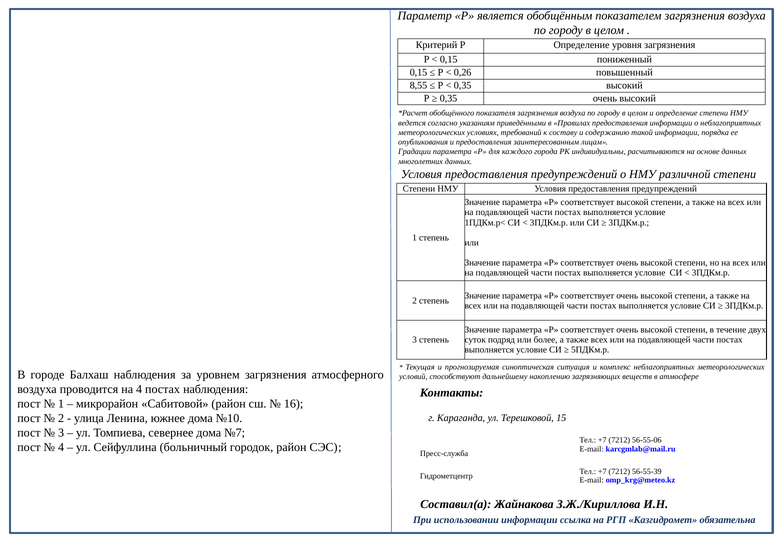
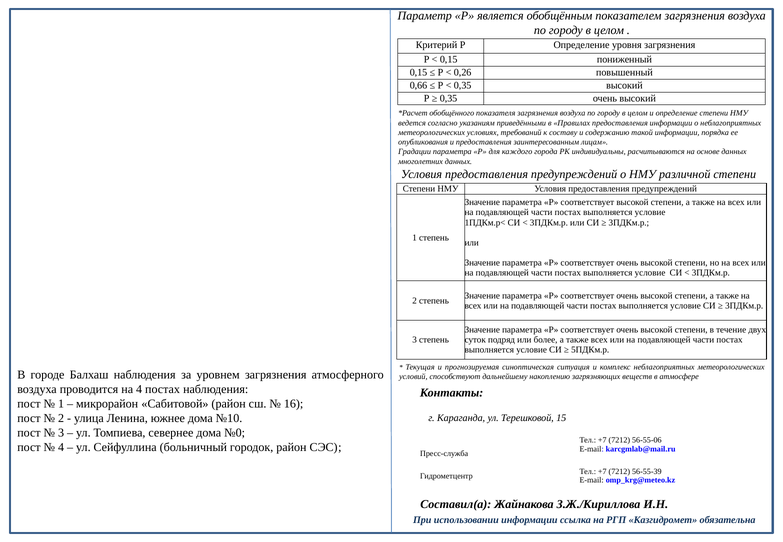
8,55: 8,55 -> 0,66 (418, 85)
№7: №7 -> №0 (235, 433)
